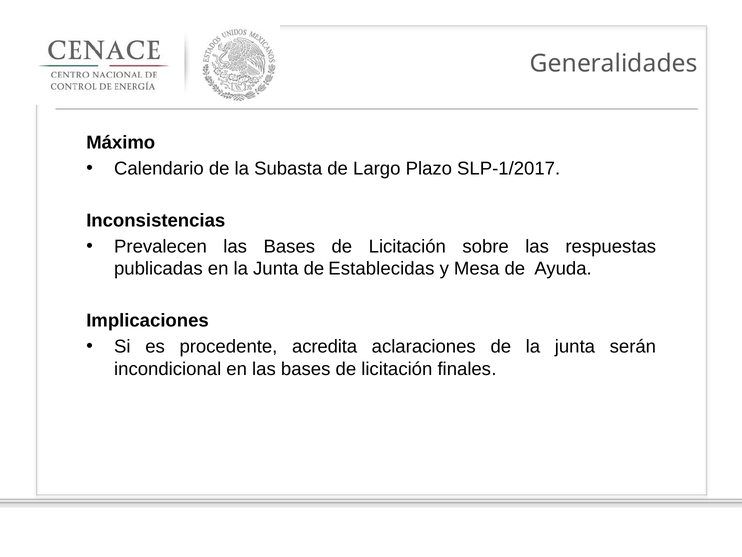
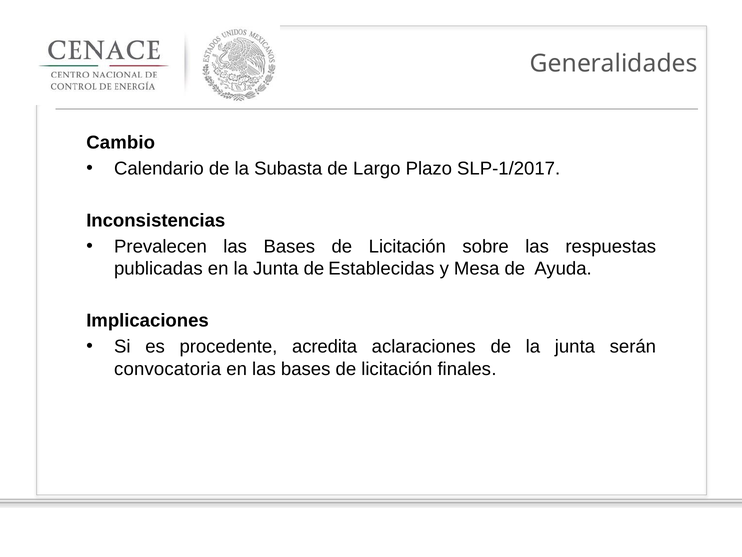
Máximo: Máximo -> Cambio (121, 142)
incondicional: incondicional -> convocatoria (168, 369)
